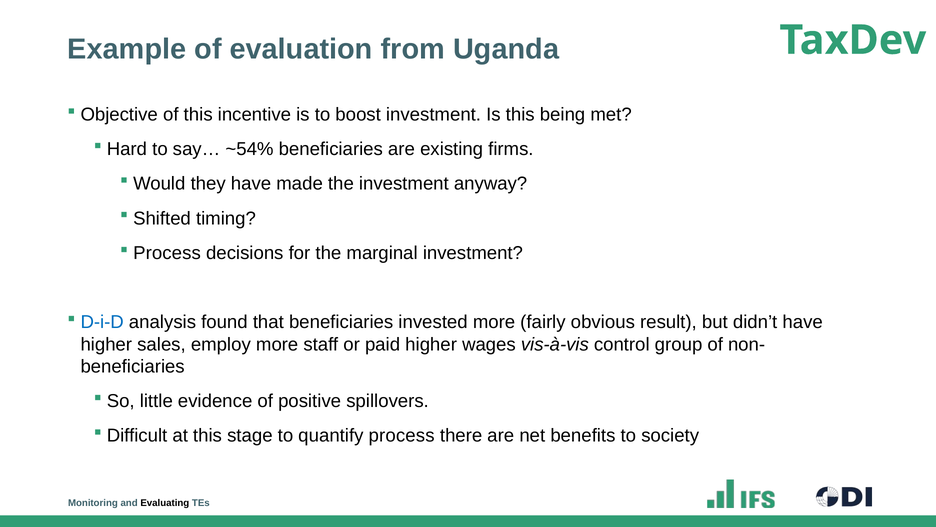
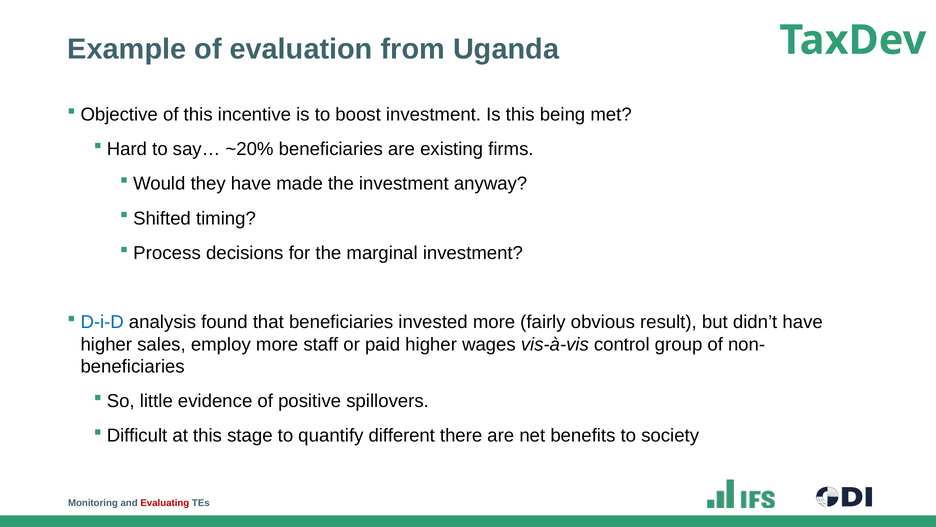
~54%: ~54% -> ~20% (249, 149)
quantify process: process -> different (402, 435)
Evaluating colour: black -> red (165, 503)
